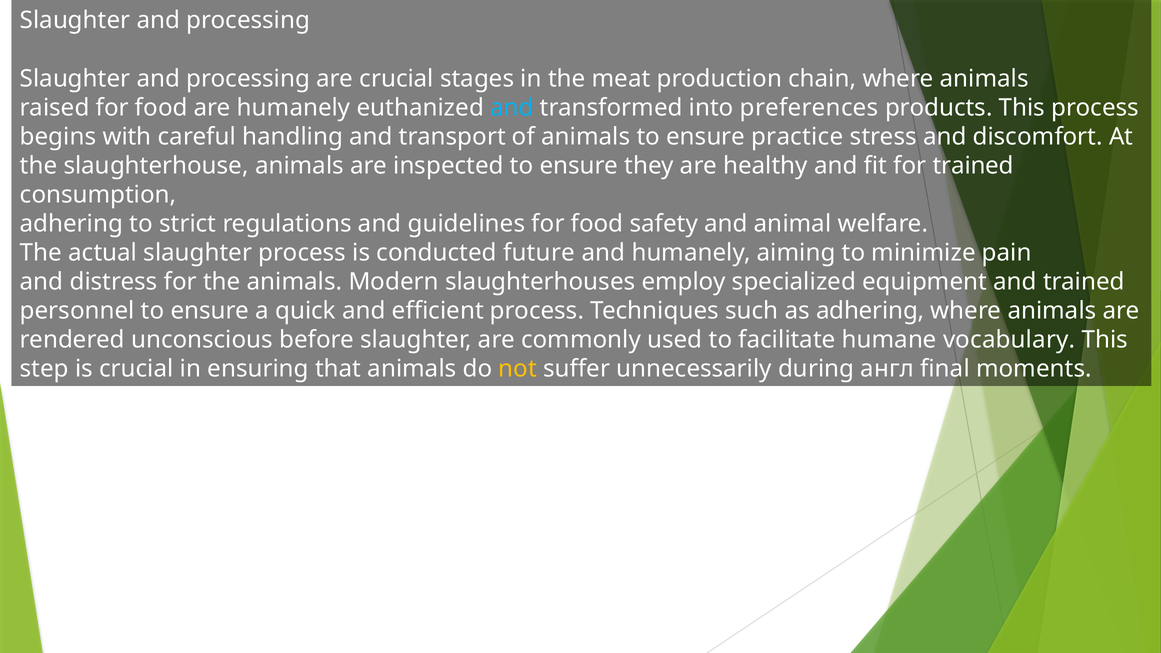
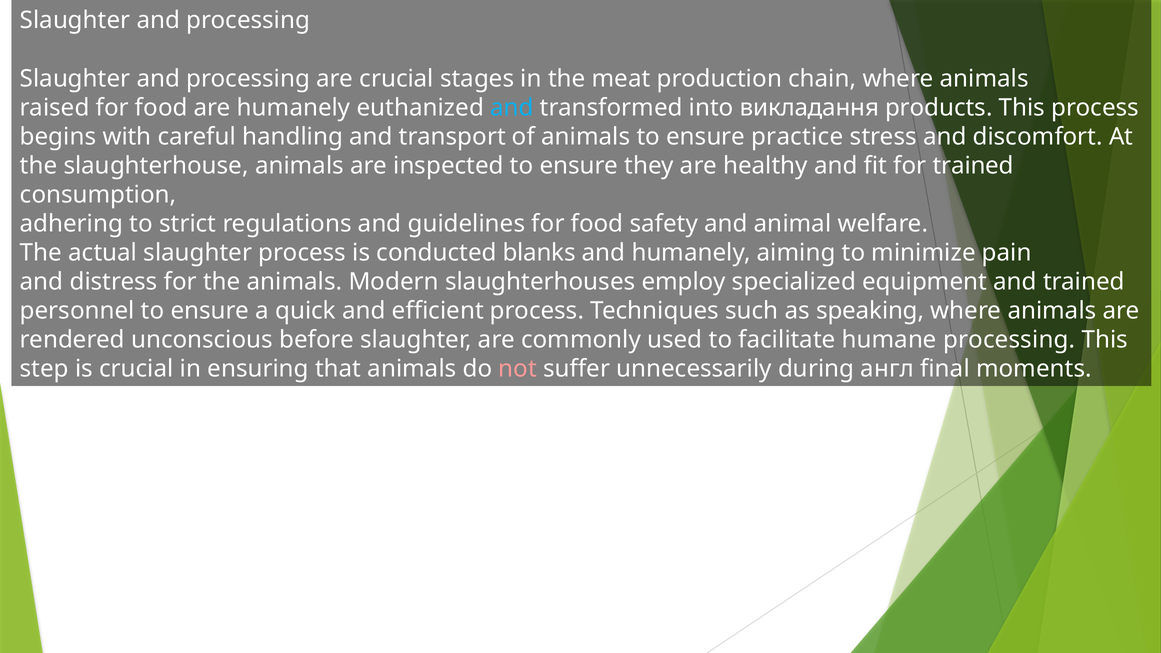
preferences: preferences -> викладання (809, 108)
future: future -> blanks (539, 253)
as adhering: adhering -> speaking (870, 311)
humane vocabulary: vocabulary -> processing (1009, 340)
not colour: yellow -> pink (518, 369)
